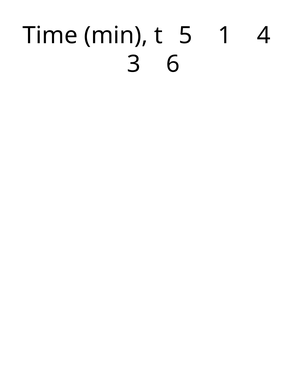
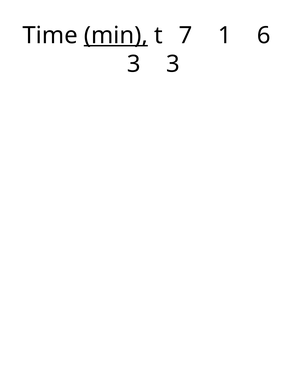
min underline: none -> present (116, 36)
5: 5 -> 7 (186, 36)
4: 4 -> 6 (264, 36)
3 6: 6 -> 3 (173, 64)
